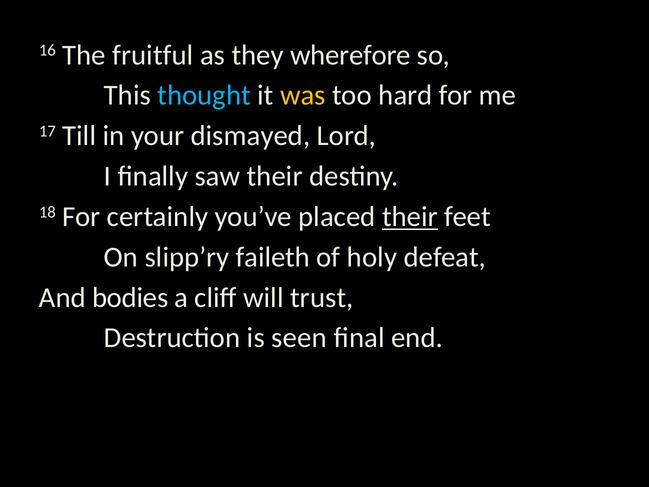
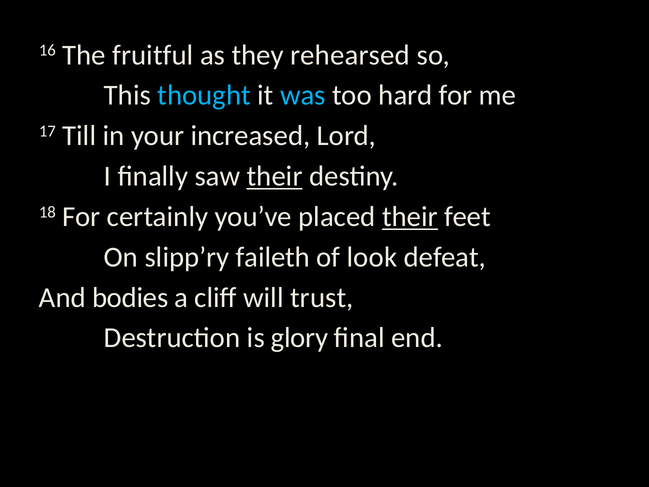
wherefore: wherefore -> rehearsed (350, 55)
was colour: yellow -> light blue (303, 95)
dismayed: dismayed -> increased (250, 136)
their underline: none -> present (275, 176)
holy: holy -> look (372, 257)
seen: seen -> glory (299, 338)
